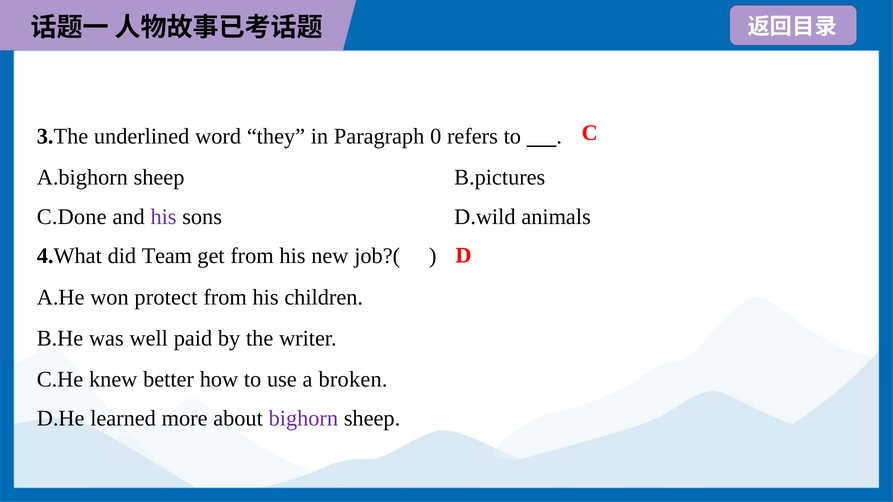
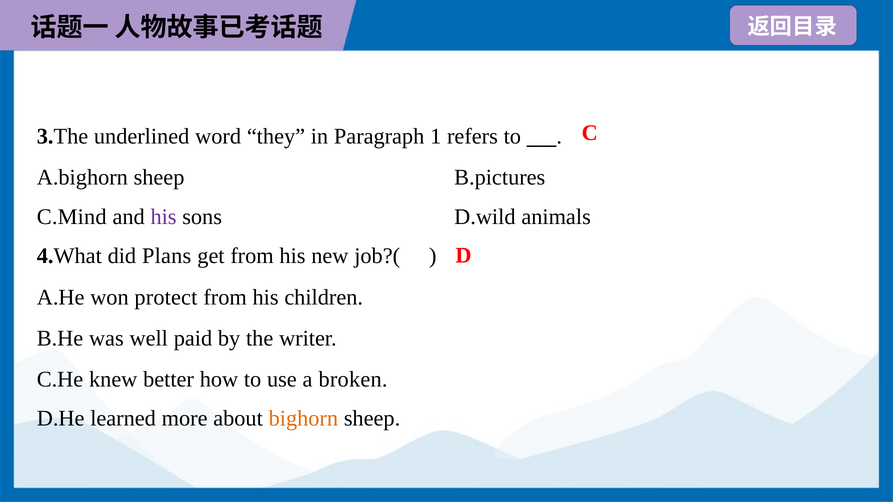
0: 0 -> 1 (436, 136)
C.Done: C.Done -> C.Mind (72, 217)
Team: Team -> Plans (167, 256)
bighorn colour: purple -> orange (303, 419)
